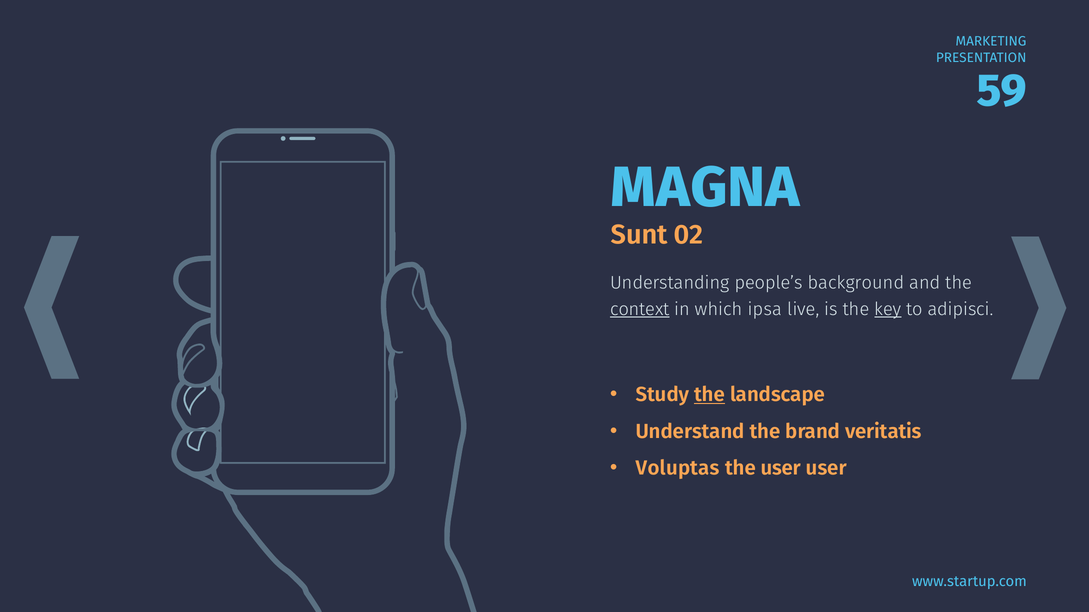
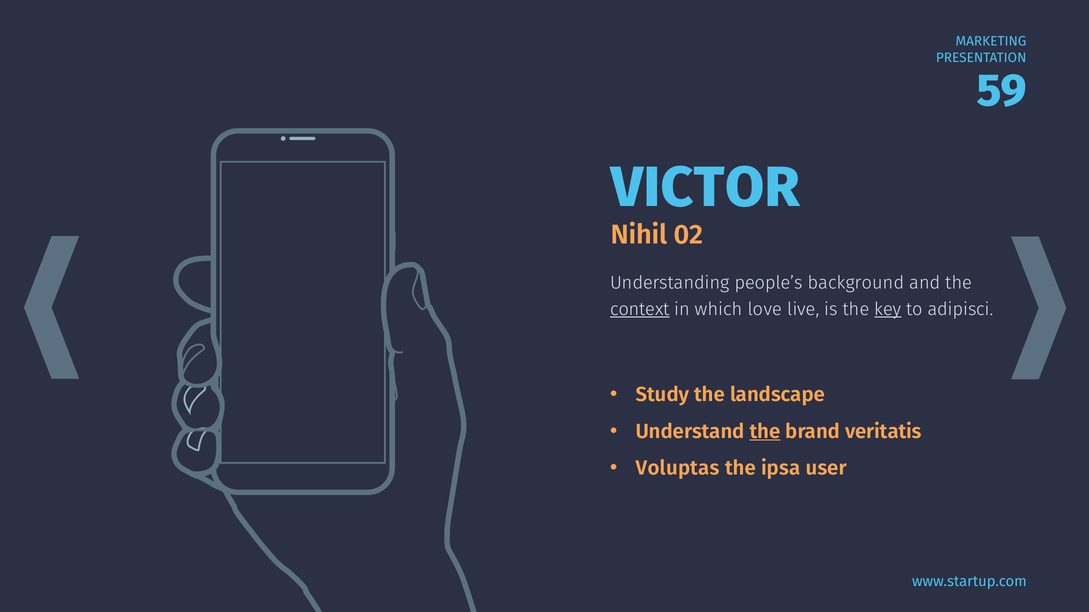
MAGNA: MAGNA -> VICTOR (705, 188)
Sunt: Sunt -> Nihil (639, 235)
ipsa: ipsa -> love (765, 309)
the underline: present -> none (710, 395)
the underline: none -> present (765, 432)
the user: user -> ipsa (781, 469)
